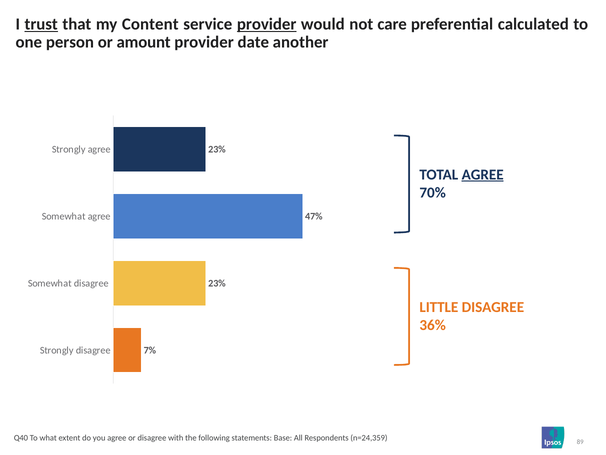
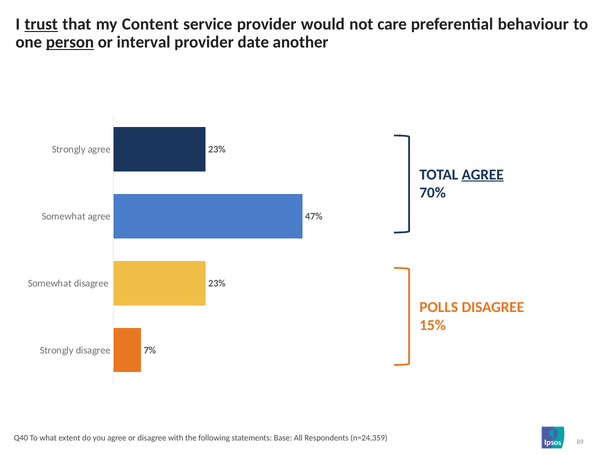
provider underline: present -> none (267, 24)
calculated: calculated -> behaviour (533, 24)
person underline: none -> present (70, 42)
amount: amount -> interval (144, 42)
LITTLE: LITTLE -> POLLS (439, 307)
36%: 36% -> 15% (433, 325)
